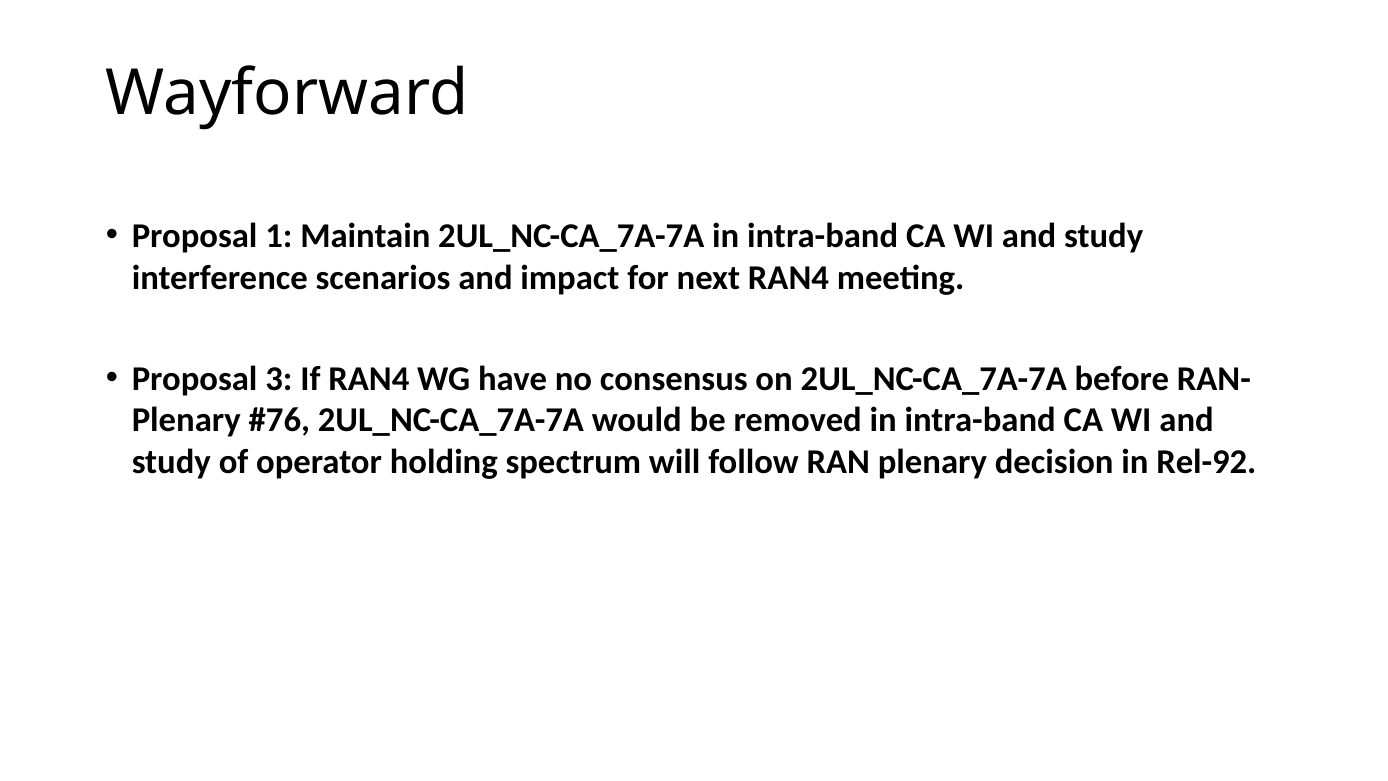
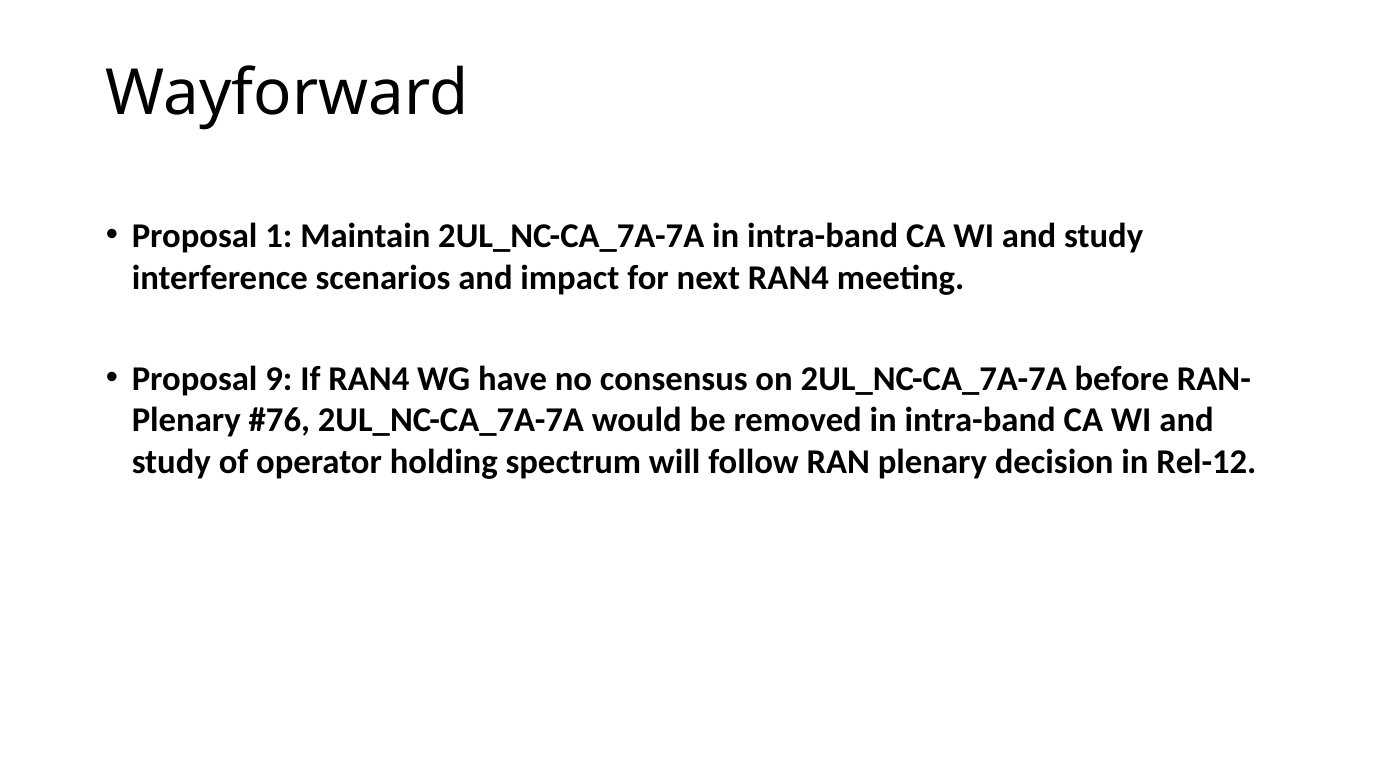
3: 3 -> 9 (279, 379)
Rel-92: Rel-92 -> Rel-12 (1206, 462)
